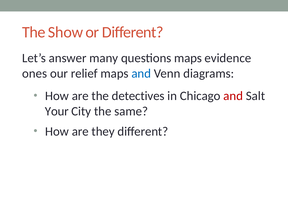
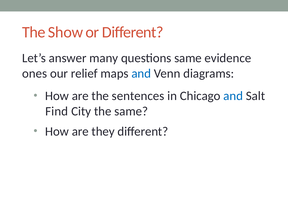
questions maps: maps -> same (188, 58)
detectives: detectives -> sentences (138, 96)
and colour: red -> blue (233, 96)
Your: Your -> Find (57, 111)
